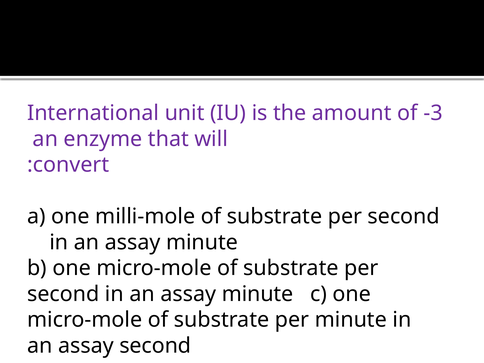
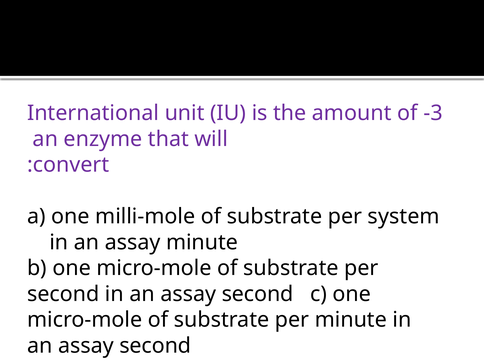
second: second -> system (404, 216)
minute: minute -> second (258, 294)
